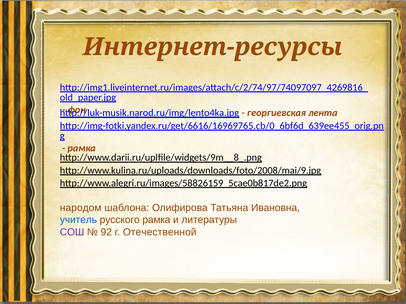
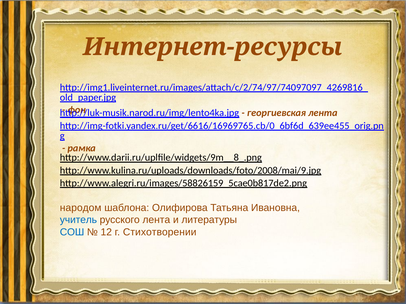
русского рамка: рамка -> лента (156, 220)
СОШ colour: purple -> blue (72, 232)
92: 92 -> 12 (106, 232)
Отечественной: Отечественной -> Стихотворении (160, 232)
